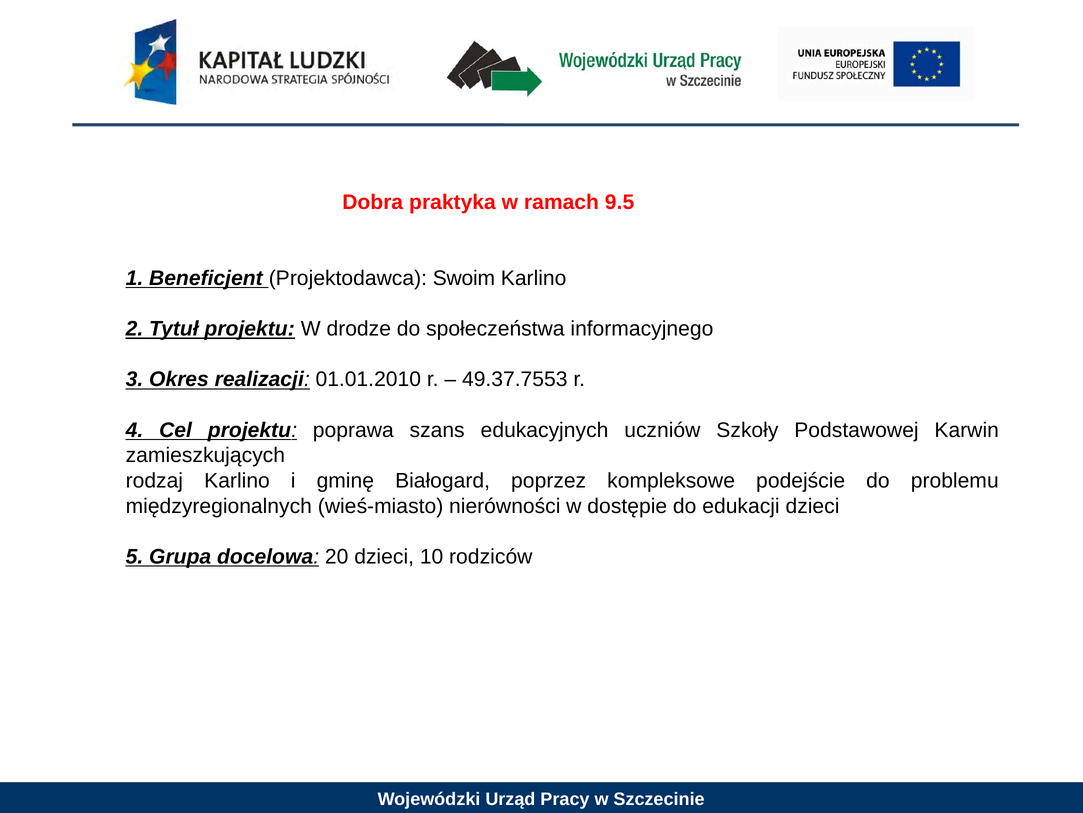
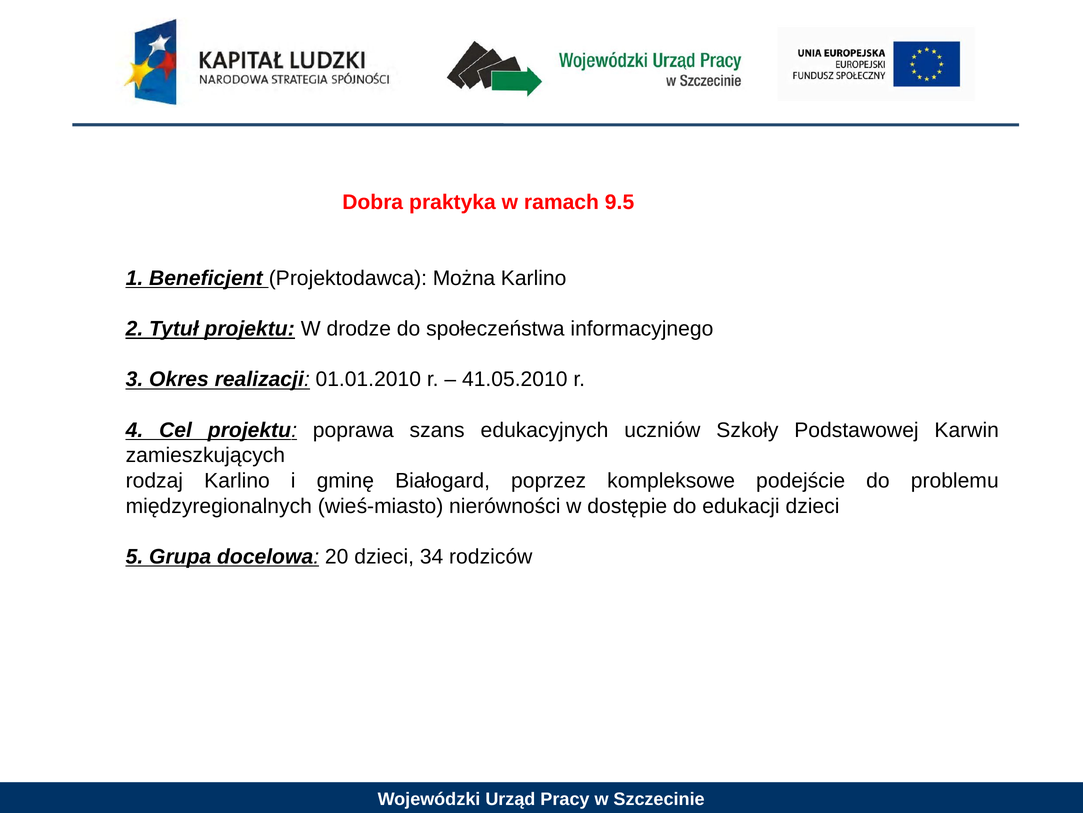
Swoim: Swoim -> Można (464, 278)
49.37.7553: 49.37.7553 -> 41.05.2010 (515, 379)
10: 10 -> 34 (432, 556)
